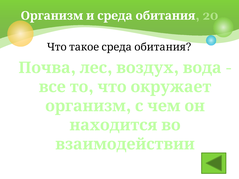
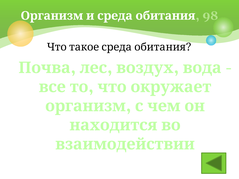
20: 20 -> 98 (210, 16)
